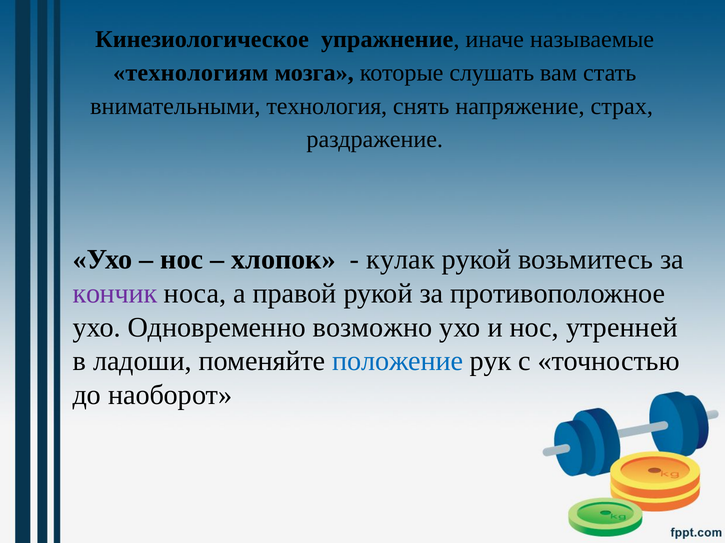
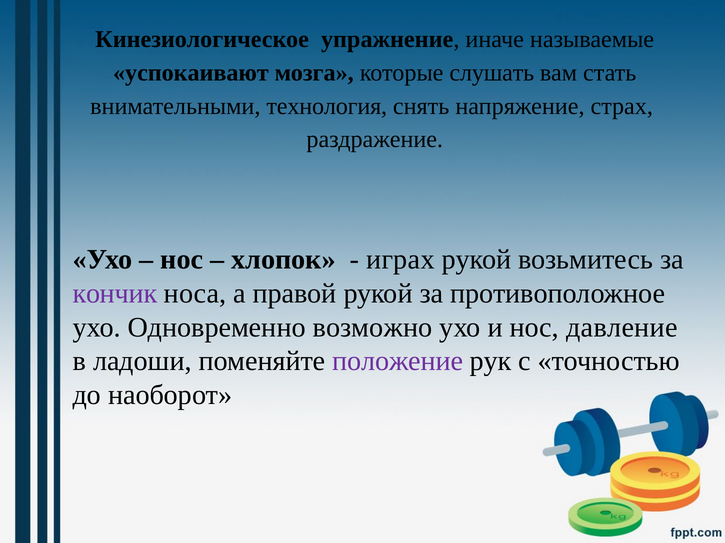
технологиям: технологиям -> успокаивают (191, 73)
кулак: кулак -> играх (400, 260)
утренней: утренней -> давление (622, 328)
положение colour: blue -> purple (398, 362)
